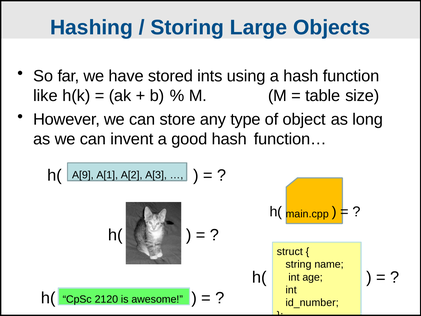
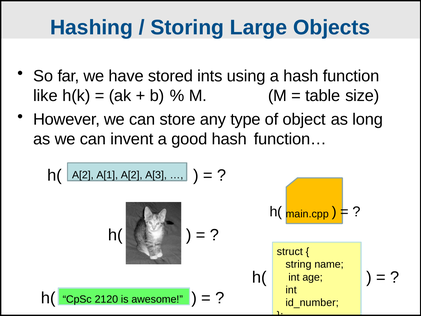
A[9: A[9 -> A[2 (83, 175)
